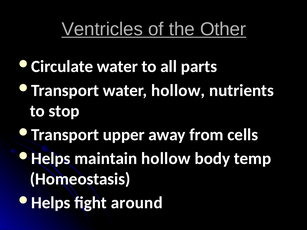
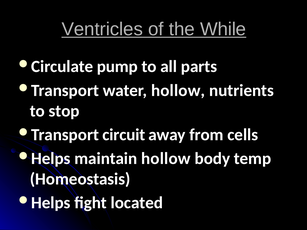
Other: Other -> While (223, 29)
water: water -> pump (117, 67)
upper: upper -> circuit (124, 135)
around: around -> located (137, 203)
